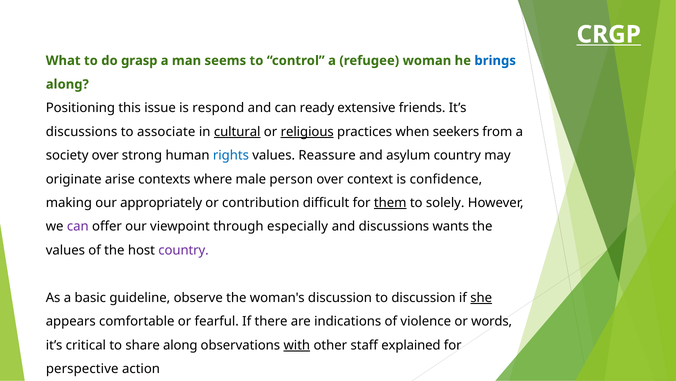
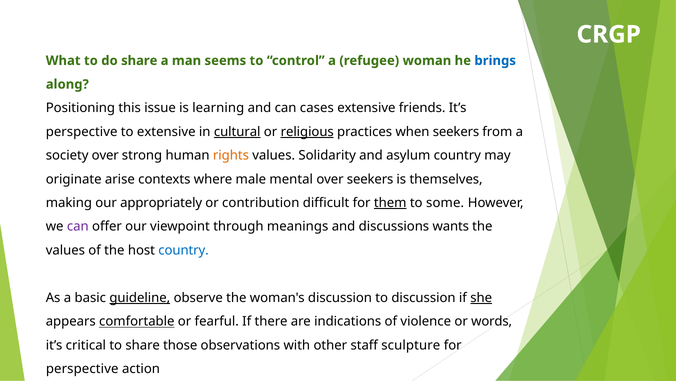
CRGP underline: present -> none (609, 34)
do grasp: grasp -> share (139, 61)
respond: respond -> learning (218, 108)
ready: ready -> cases (317, 108)
discussions: discussions -> perspective (82, 132)
to associate: associate -> extensive (166, 132)
rights colour: blue -> orange (231, 155)
Reassure: Reassure -> Solidarity (327, 155)
person: person -> mental (291, 179)
over context: context -> seekers (370, 179)
confidence: confidence -> themselves (446, 179)
solely: solely -> some (445, 203)
especially: especially -> meanings (298, 226)
country colour: purple -> blue (184, 250)
guideline underline: none -> present (140, 297)
comfortable underline: none -> present (137, 321)
share along: along -> those (180, 345)
with underline: present -> none (297, 345)
explained: explained -> sculpture (411, 345)
